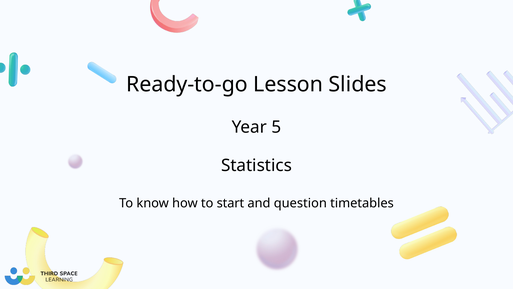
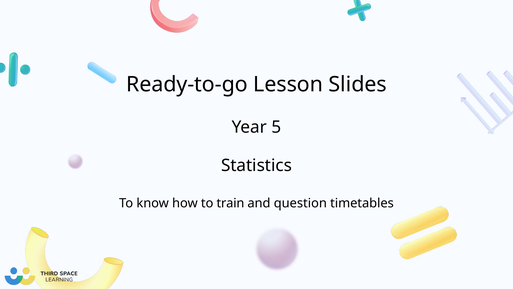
start: start -> train (230, 203)
